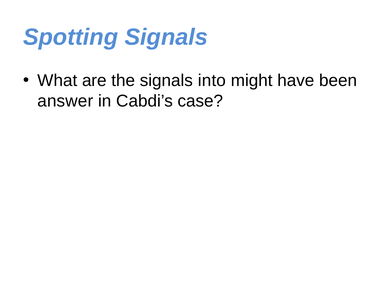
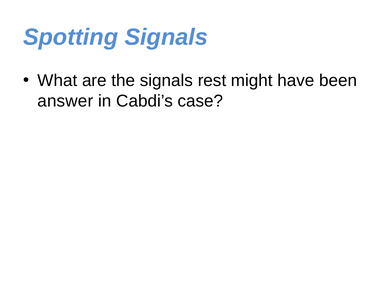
into: into -> rest (212, 81)
